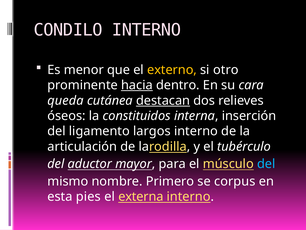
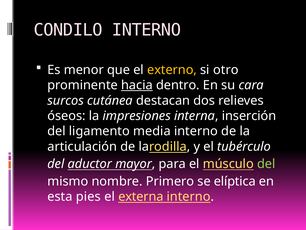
queda: queda -> surcos (66, 100)
destacan underline: present -> none (163, 100)
constituidos: constituidos -> impresiones (137, 116)
largos: largos -> media (152, 131)
del colour: light blue -> light green (266, 164)
corpus: corpus -> elíptica (235, 181)
